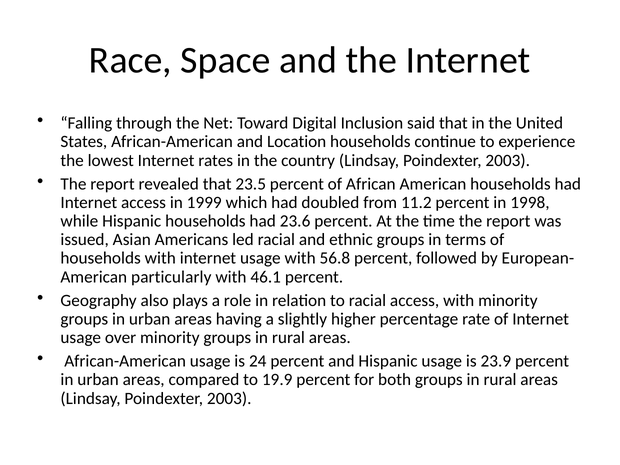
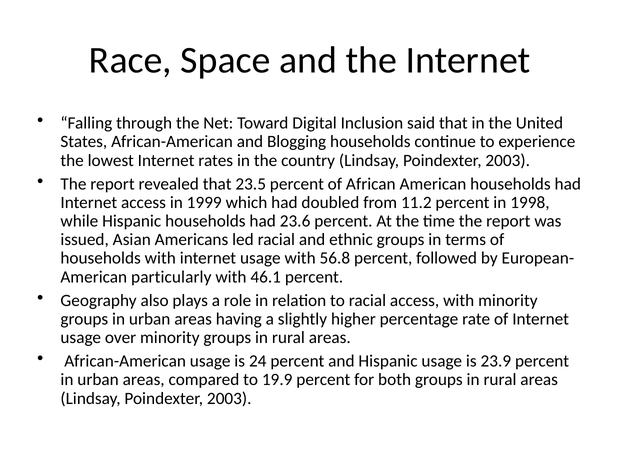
Location: Location -> Blogging (297, 142)
